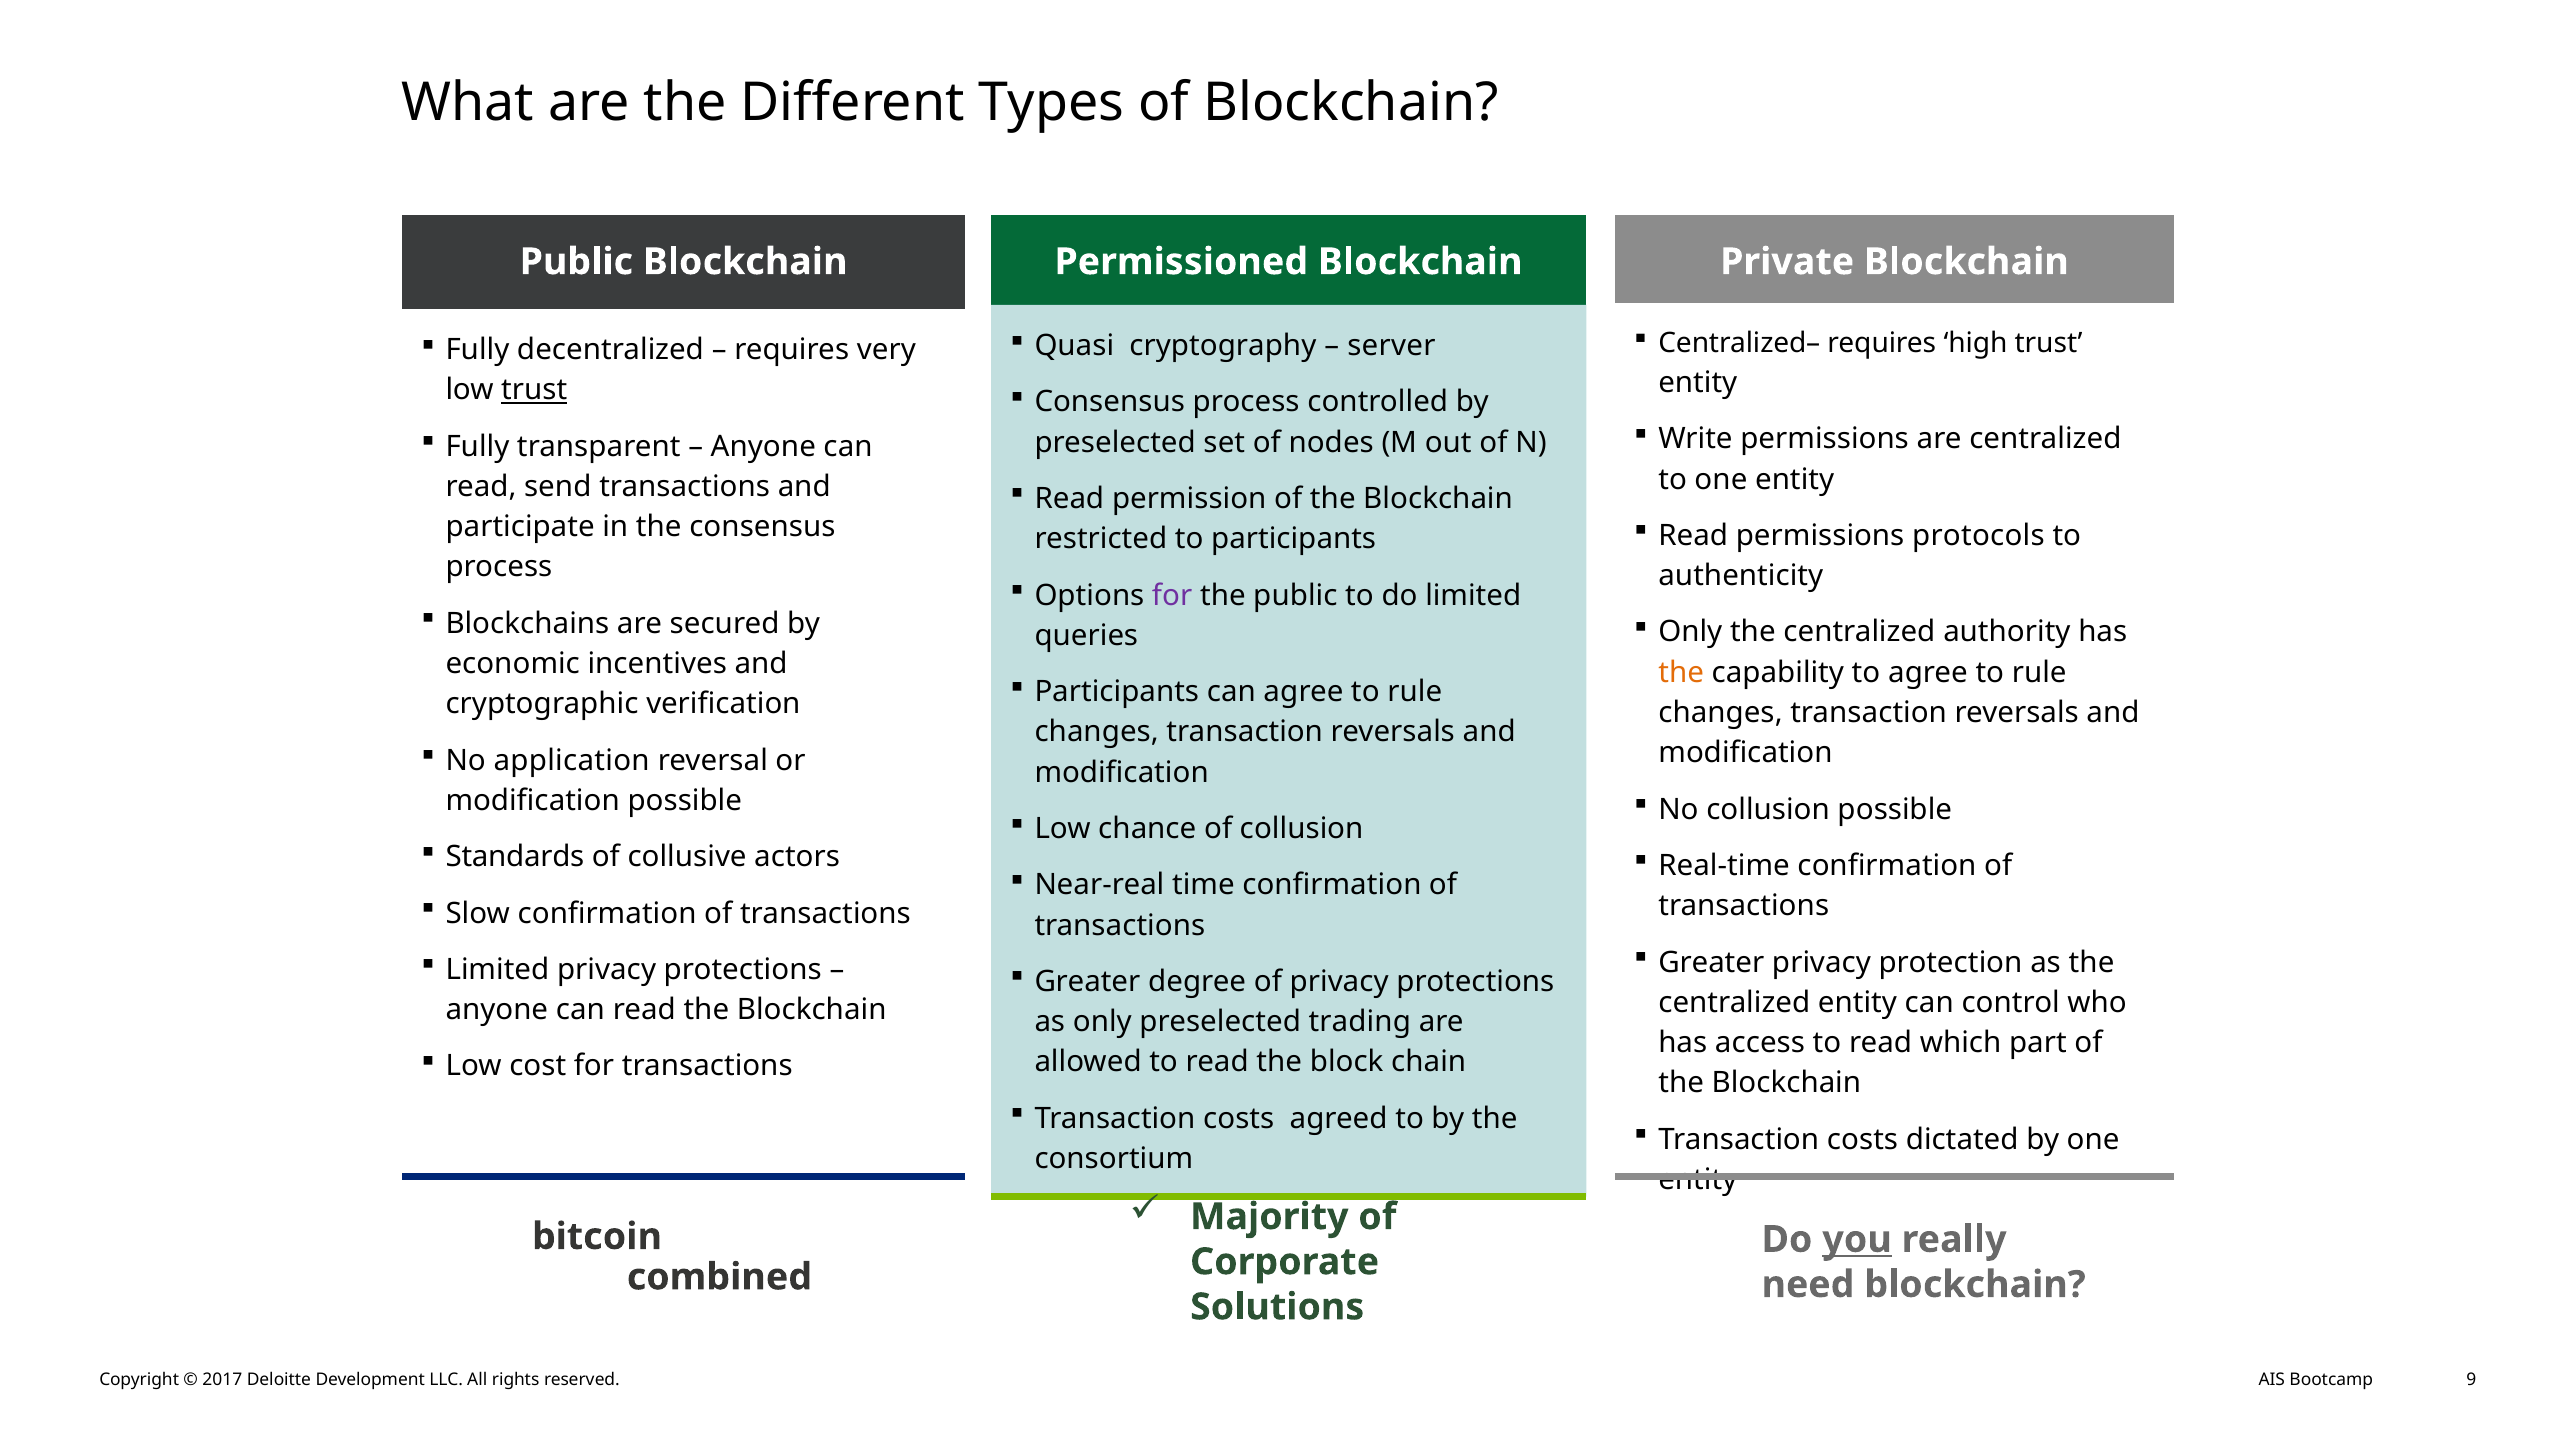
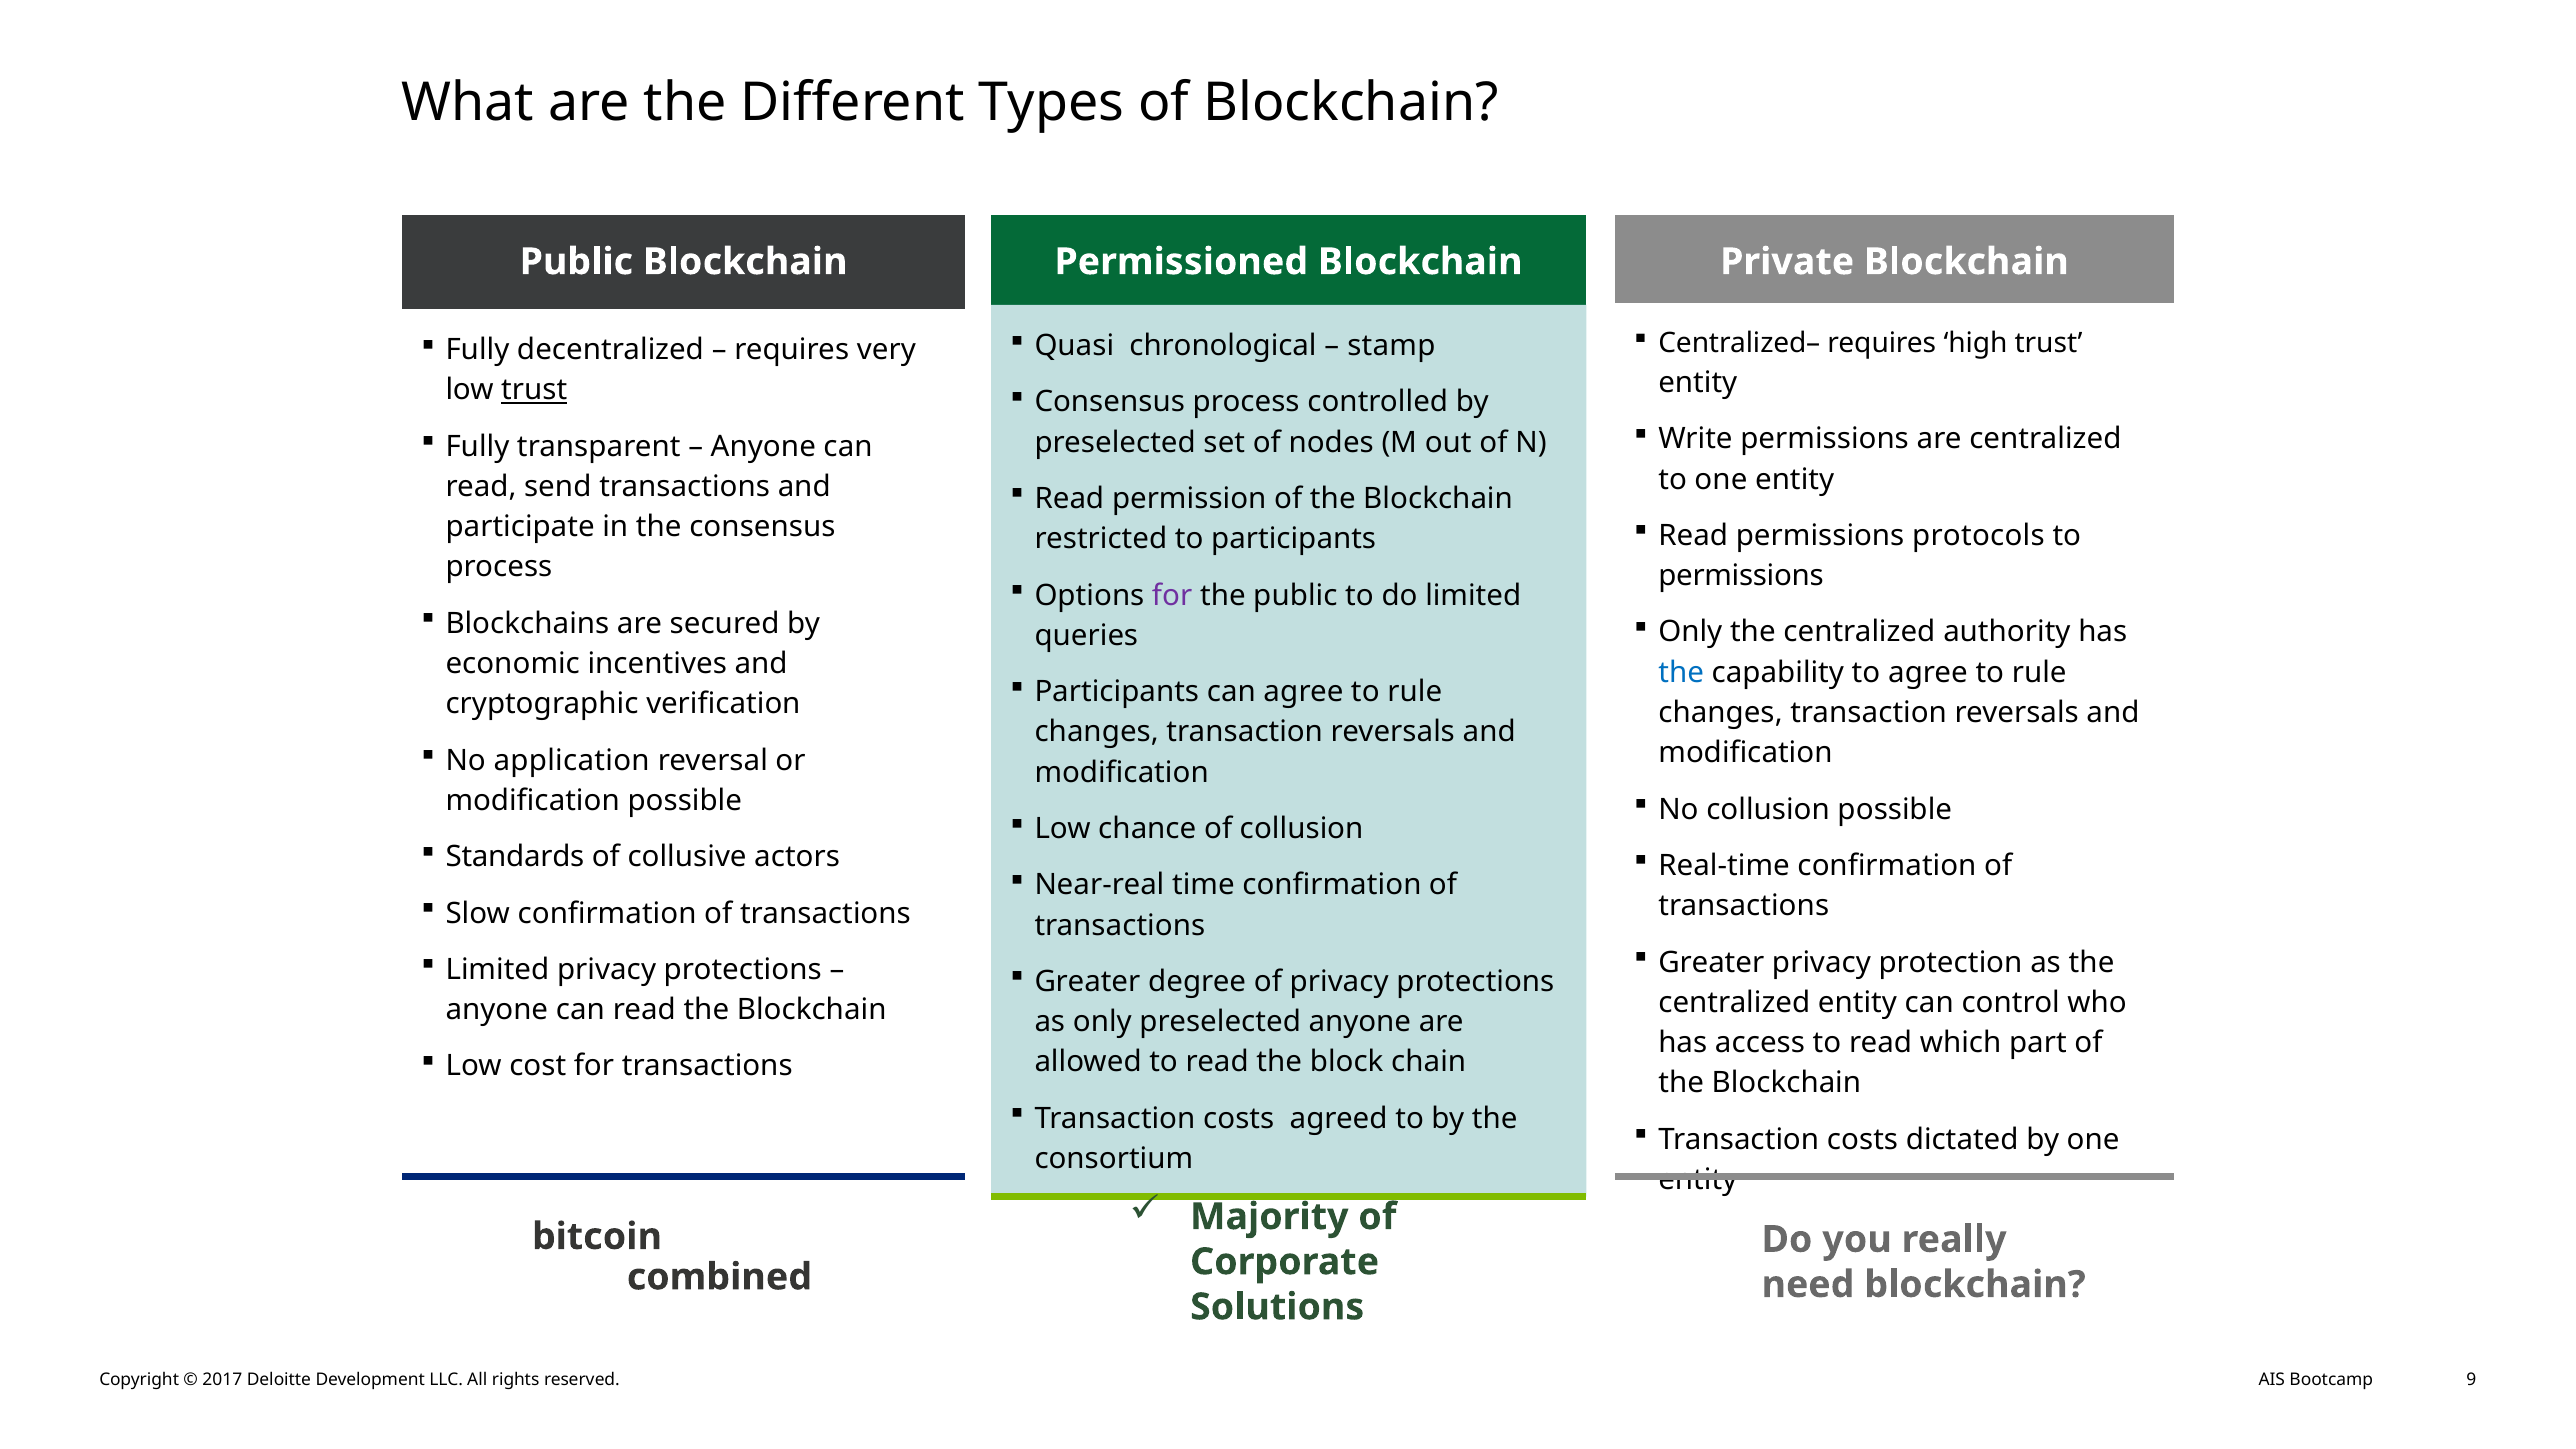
cryptography: cryptography -> chronological (1223, 346)
server: server -> stamp (1391, 346)
authenticity: authenticity -> permissions (1741, 576)
the colour: orange -> blue (1681, 672)
preselected trading: trading -> anyone (1360, 1022)
you underline: present -> none (1857, 1240)
